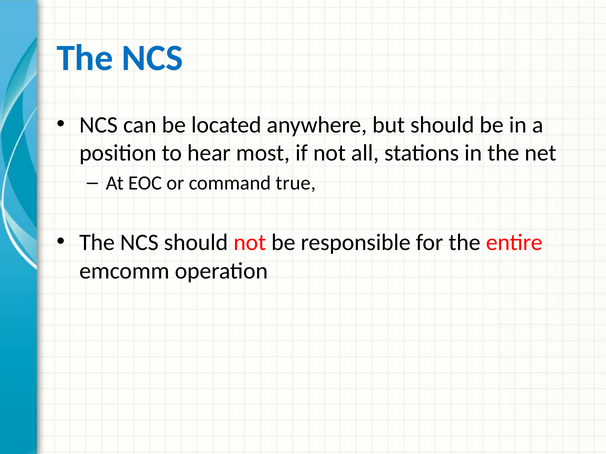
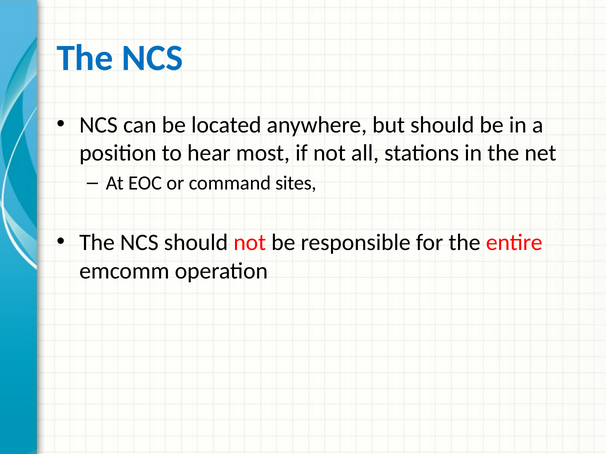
true: true -> sites (296, 183)
